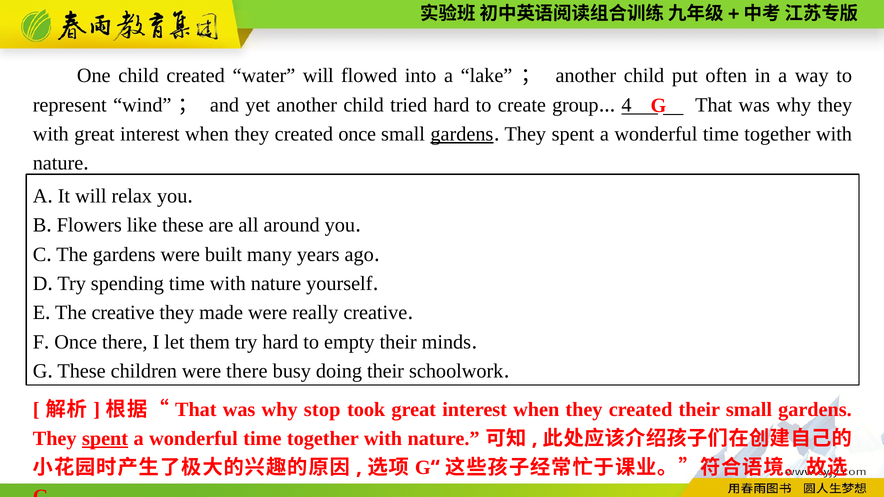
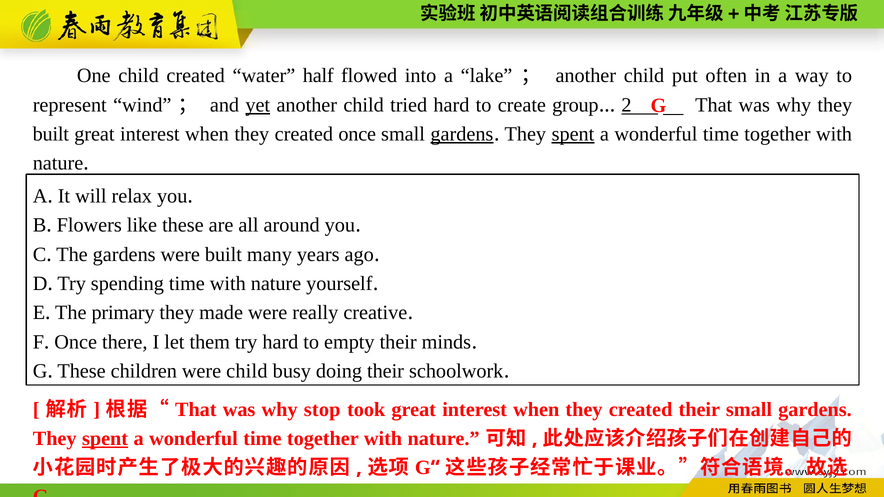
water will: will -> half (318, 76)
yet underline: none -> present (258, 105)
4: 4 -> 2 (627, 105)
with: with -> built (51, 134)
spent underline: none -> present (573, 134)
The creative: creative -> primary (123, 313)
were there: there -> child (247, 371)
